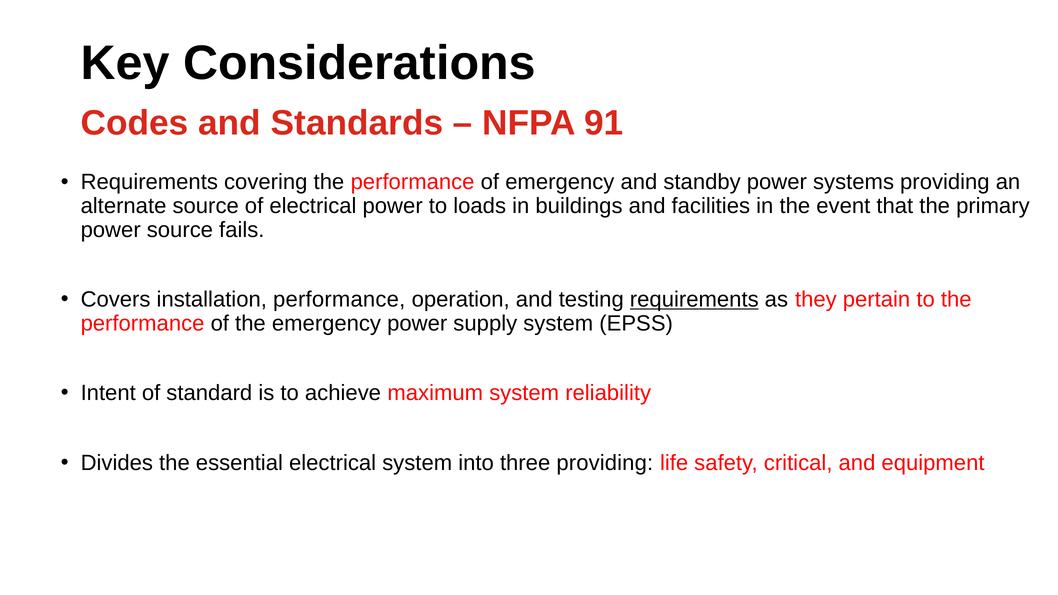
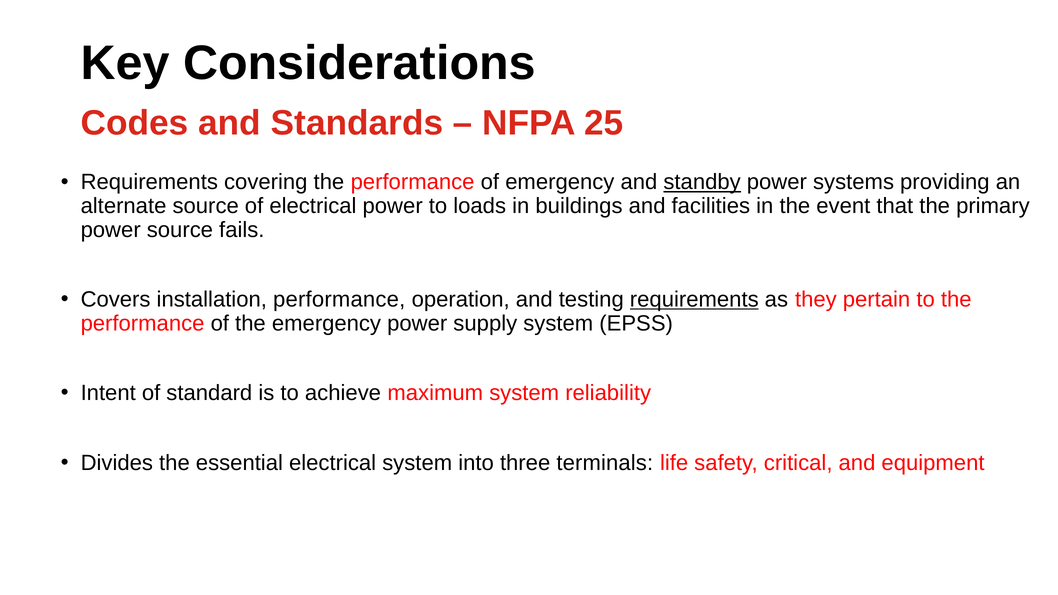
91: 91 -> 25 (604, 123)
standby underline: none -> present (702, 182)
three providing: providing -> terminals (605, 463)
